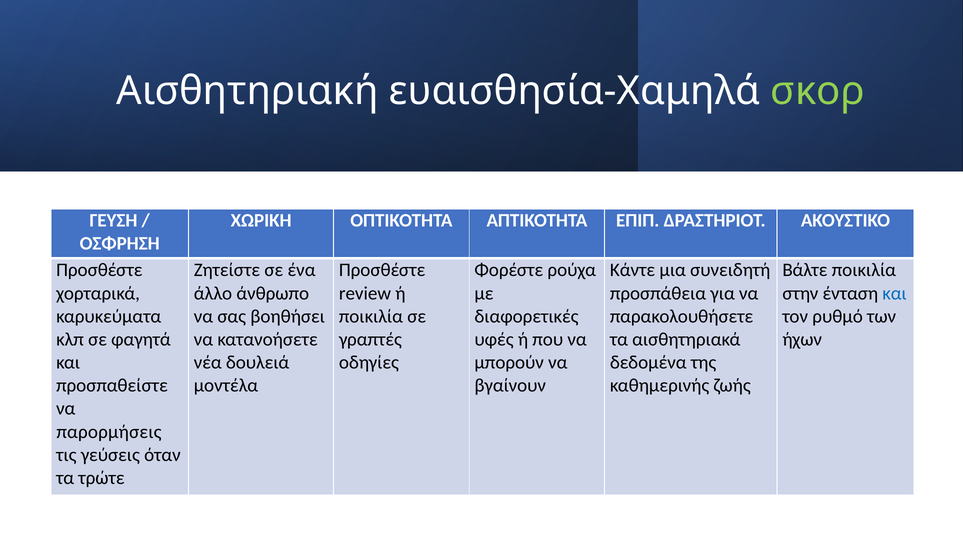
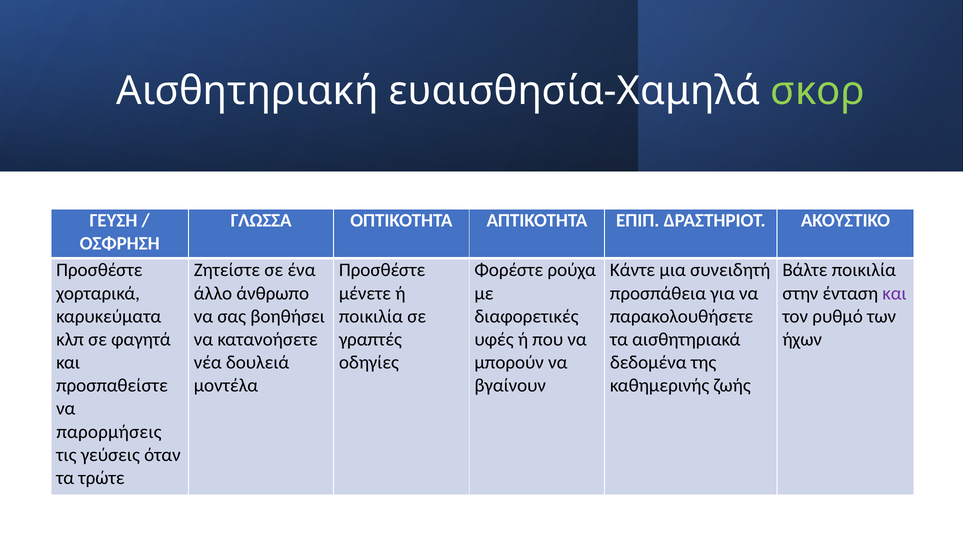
ΧΩΡΙΚΗ: ΧΩΡΙΚΗ -> ΓΛΩΣΣΑ (261, 221)
review: review -> μένετε (365, 294)
και colour: blue -> purple (894, 294)
